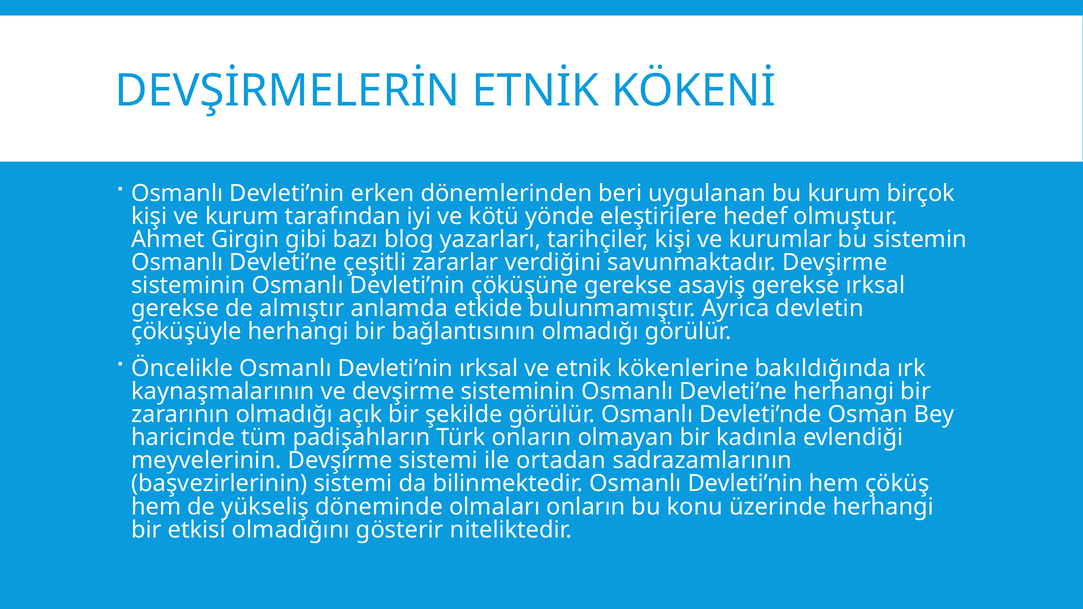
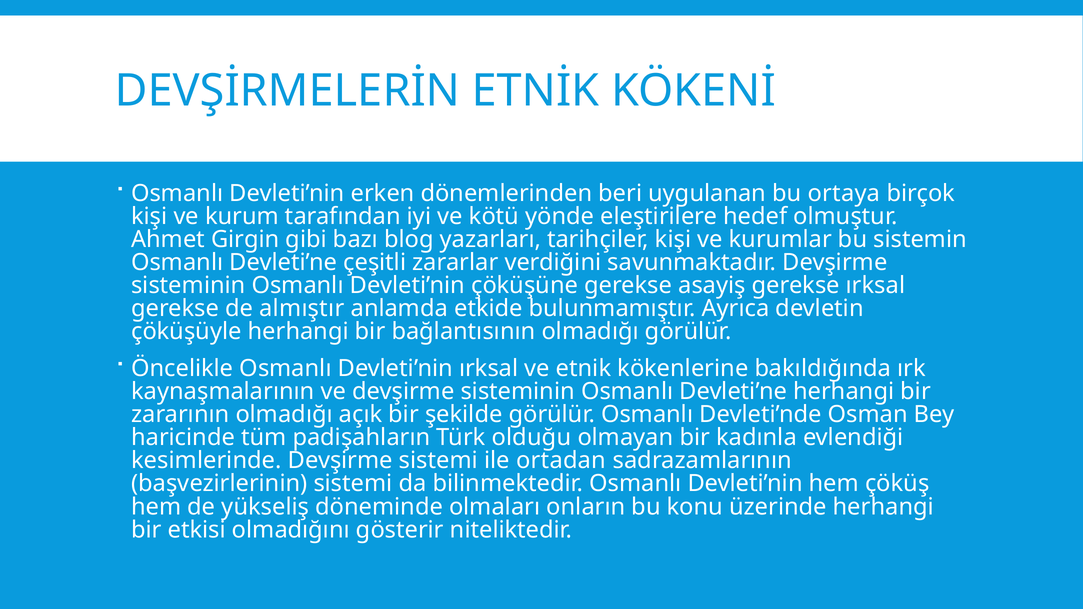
bu kurum: kurum -> ortaya (844, 193)
Türk onların: onların -> olduğu (532, 438)
meyvelerinin: meyvelerinin -> kesimlerinde (206, 461)
